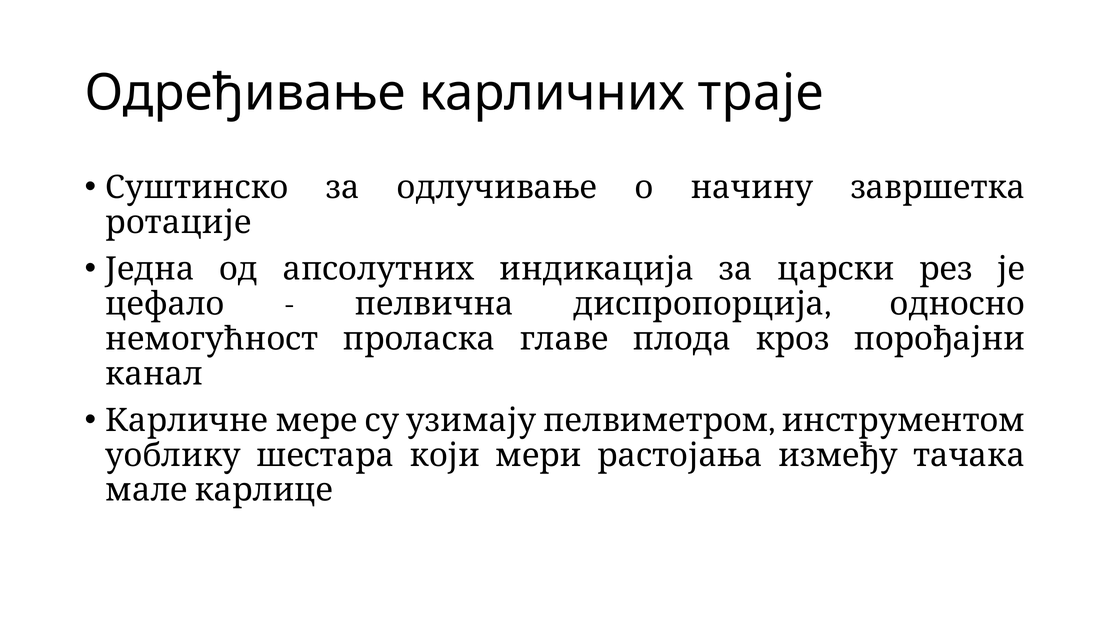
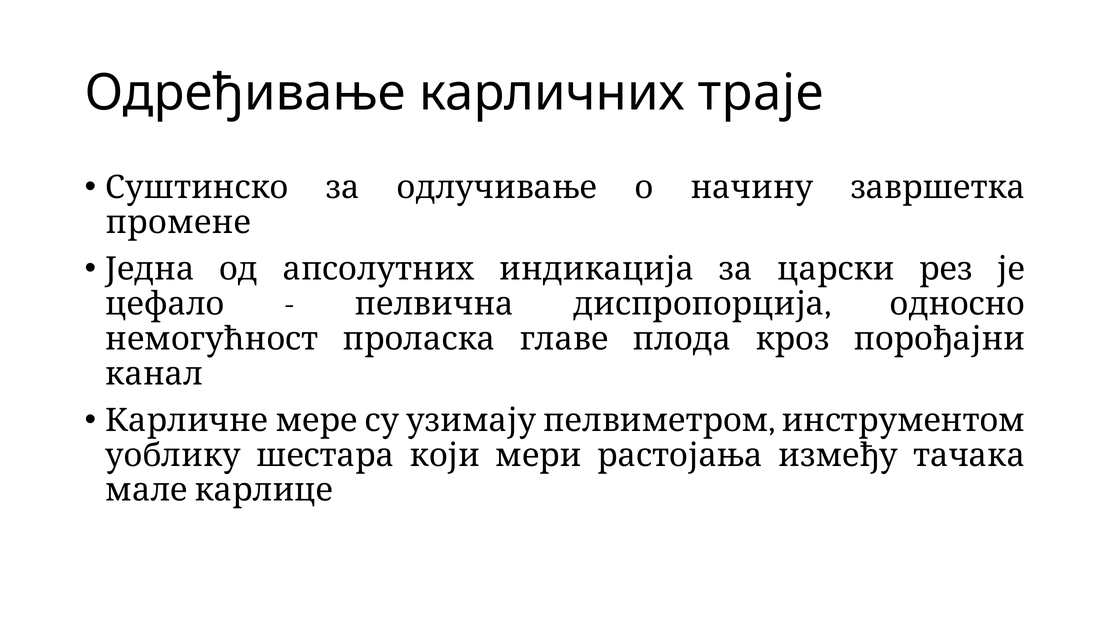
ротације: ротације -> промене (178, 223)
